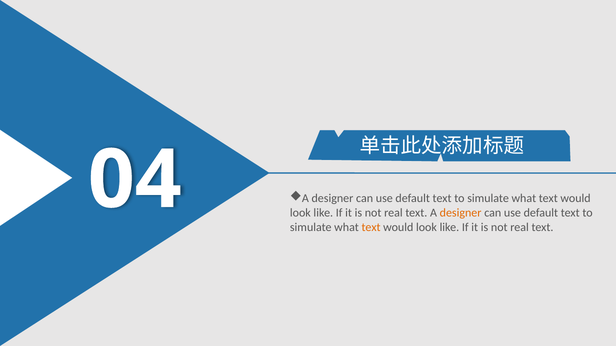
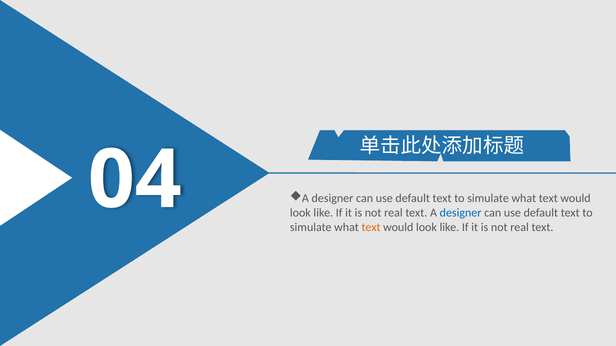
designer colour: orange -> blue (461, 213)
